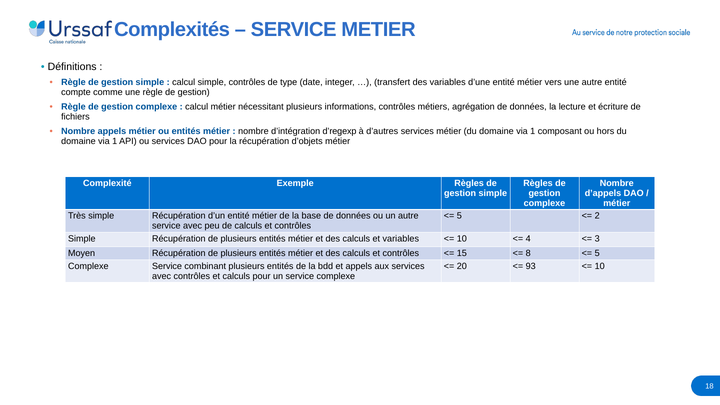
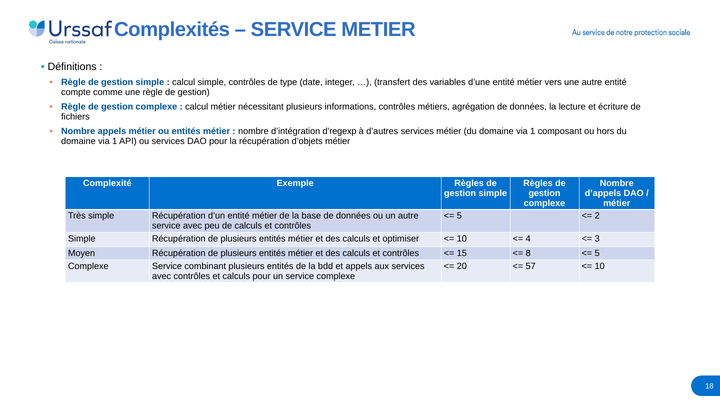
et variables: variables -> optimiser (401, 239)
93: 93 -> 57 (531, 266)
